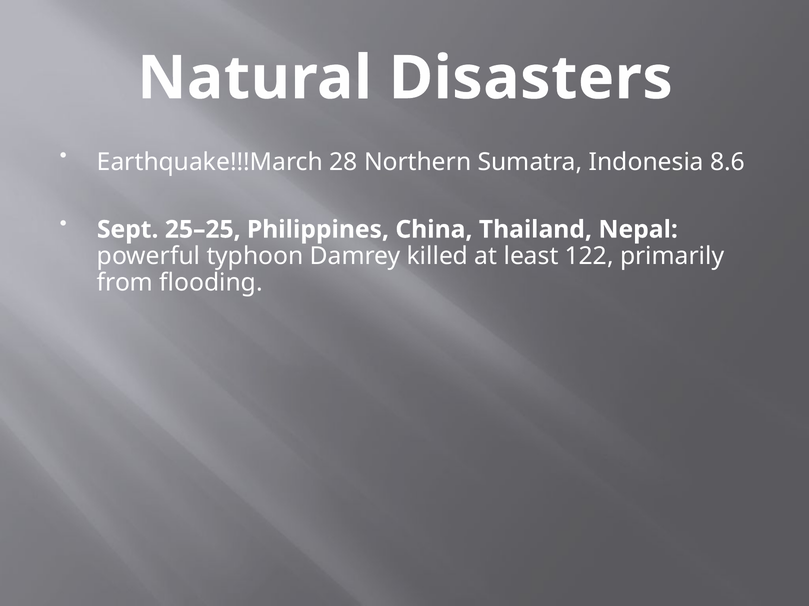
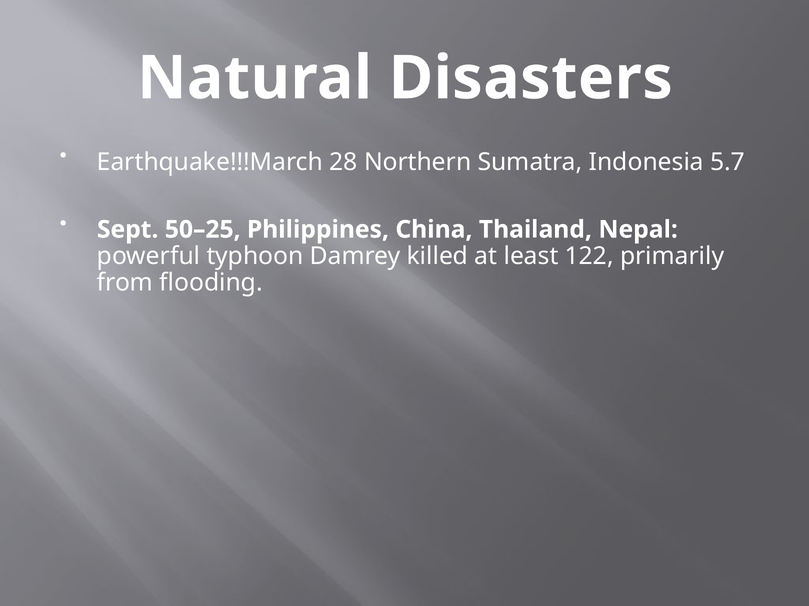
8.6: 8.6 -> 5.7 (728, 162)
25–25: 25–25 -> 50–25 (203, 230)
